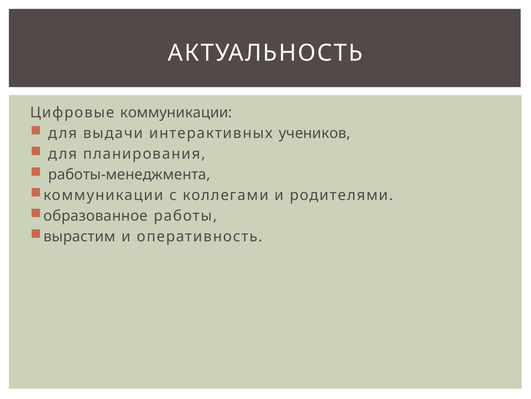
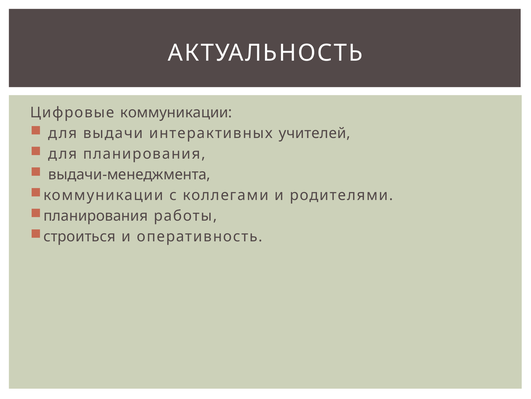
учеников: учеников -> учителей (315, 133)
работы-менеджмента: работы-менеджмента -> выдачи-менеджмента (129, 174)
образованное: образованное -> планирования (96, 216)
вырастим: вырастим -> строиться (79, 236)
